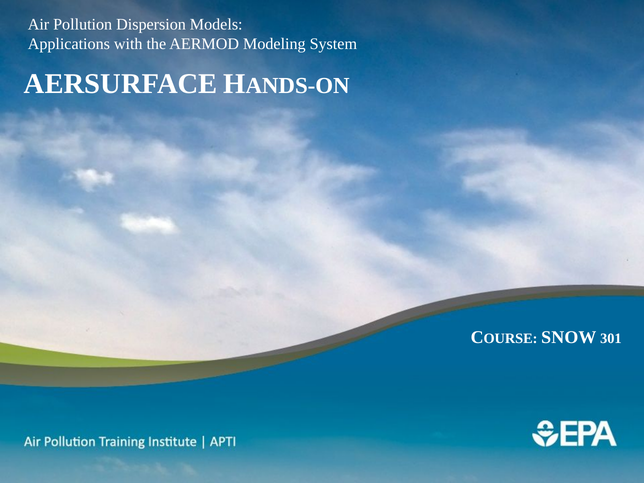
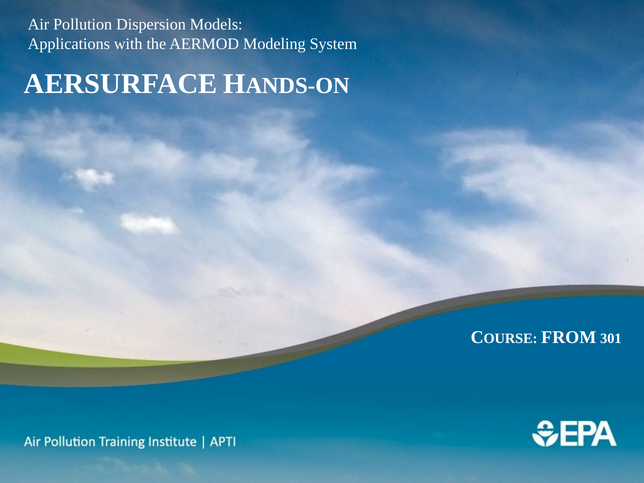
SNOW: SNOW -> FROM (569, 337)
